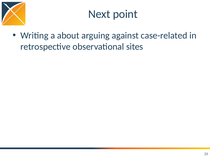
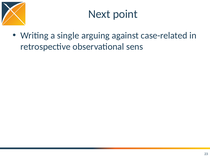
about: about -> single (68, 35)
sites: sites -> sens (135, 47)
